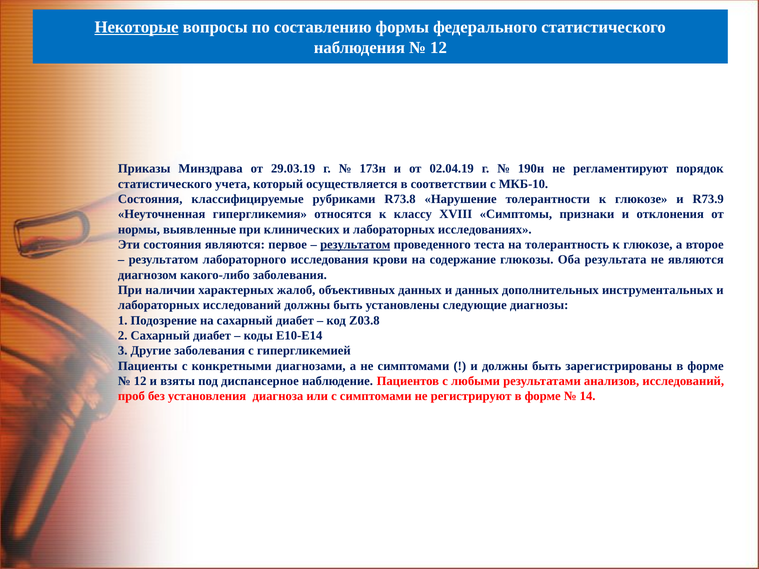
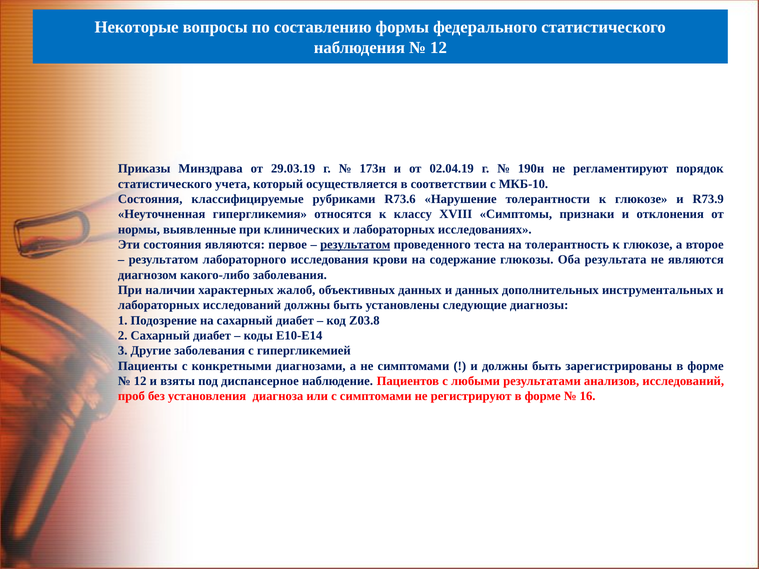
Некоторые underline: present -> none (137, 27)
R73.8: R73.8 -> R73.6 (400, 199)
14: 14 -> 16 (588, 396)
